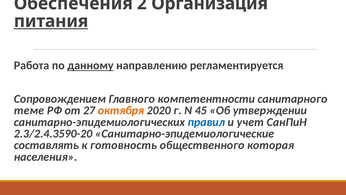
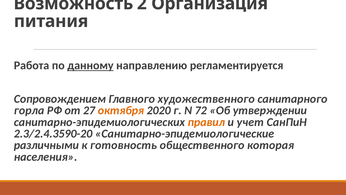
Обеспечения: Обеспечения -> Возможность (73, 4)
питания underline: present -> none (51, 21)
компетентности: компетентности -> художественного (206, 99)
теме: теме -> горла (29, 110)
45: 45 -> 72 (201, 110)
правил colour: blue -> orange (206, 122)
составлять: составлять -> различными (46, 145)
